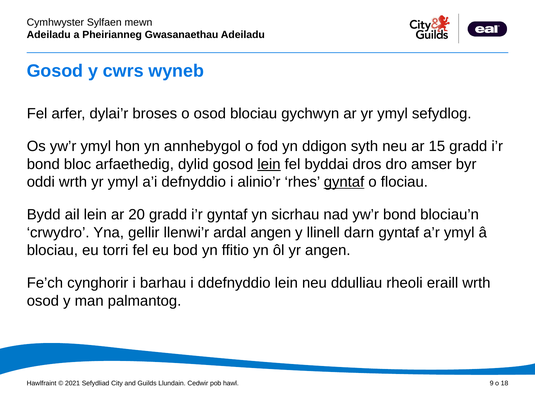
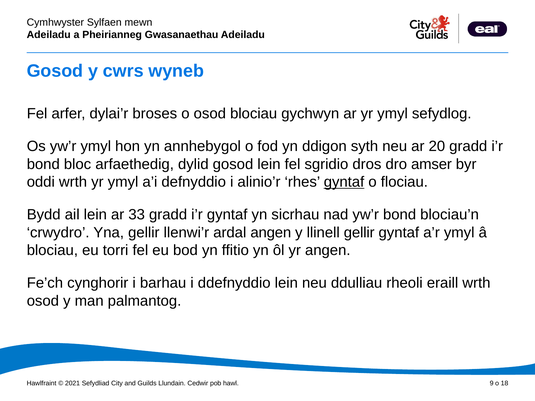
15: 15 -> 20 (437, 146)
lein underline: present -> none (269, 164)
byddai: byddai -> sgridio (326, 164)
20: 20 -> 33 (137, 215)
llinell darn: darn -> gellir (359, 233)
